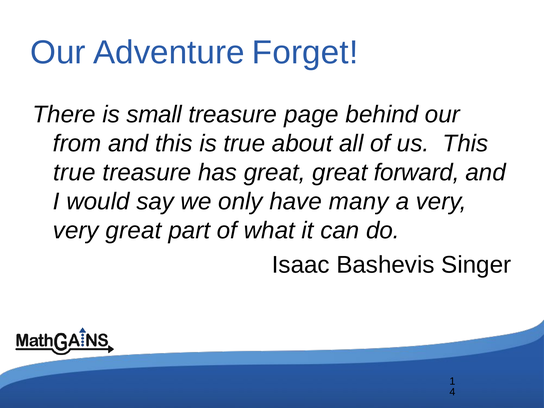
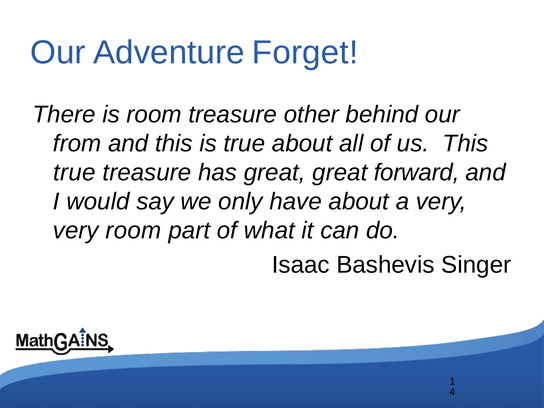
is small: small -> room (154, 114)
page: page -> other (311, 114)
have many: many -> about (359, 201)
very great: great -> room (133, 231)
